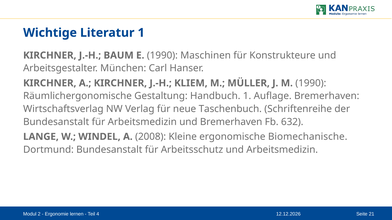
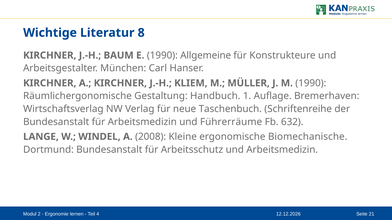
Literatur 1: 1 -> 8 (141, 33)
Maschinen: Maschinen -> Allgemeine (206, 55)
und Bremerhaven: Bremerhaven -> Führerräume (231, 122)
